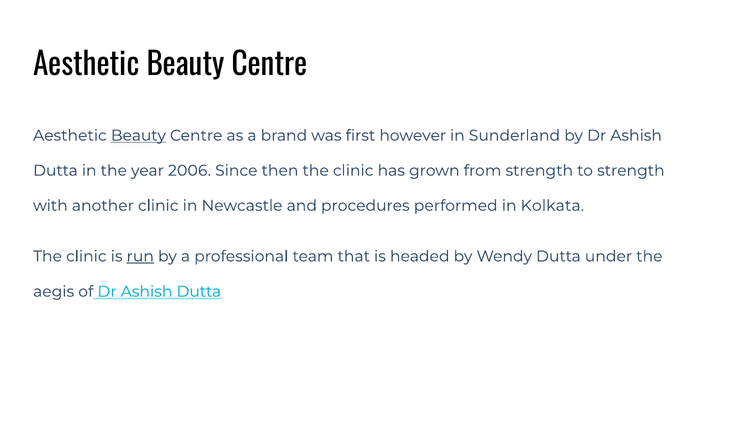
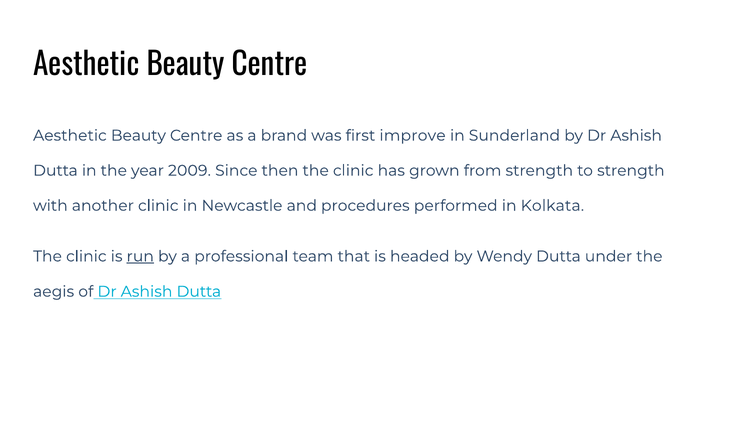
Beauty underline: present -> none (138, 135)
however: however -> improve (413, 135)
2006: 2006 -> 2009 (189, 171)
